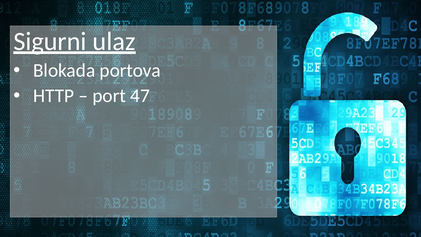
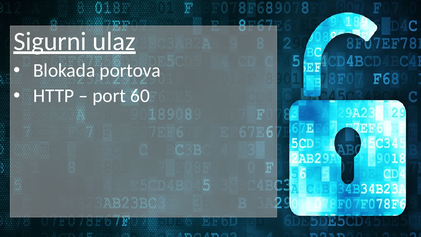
47: 47 -> 60 (140, 96)
